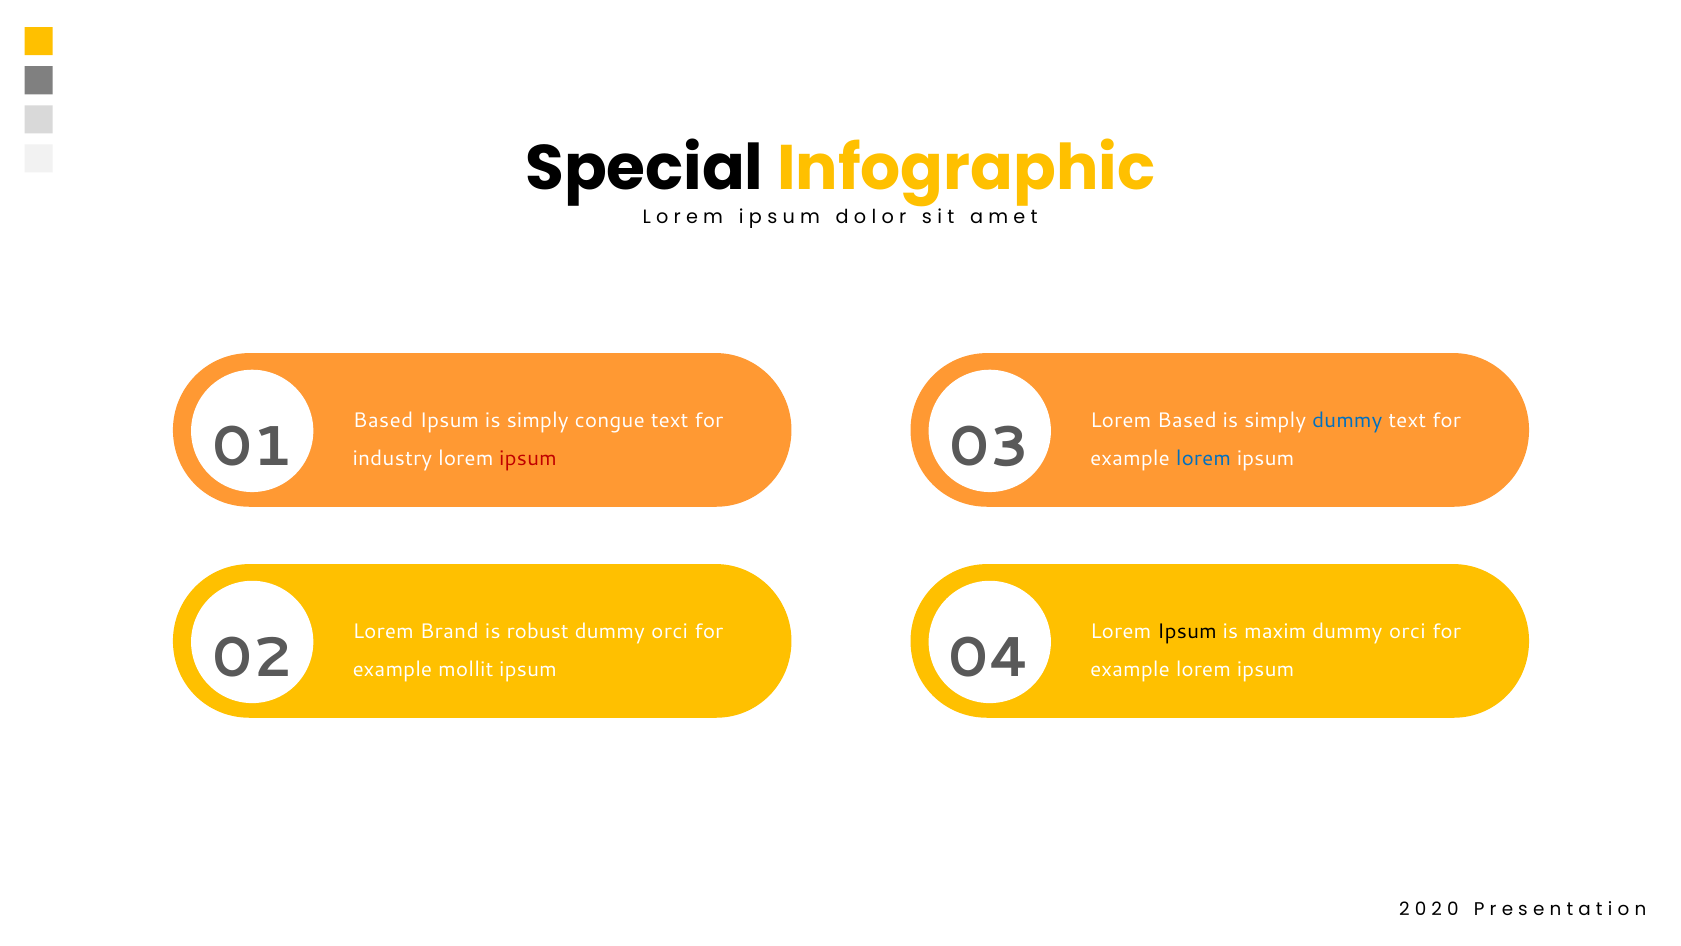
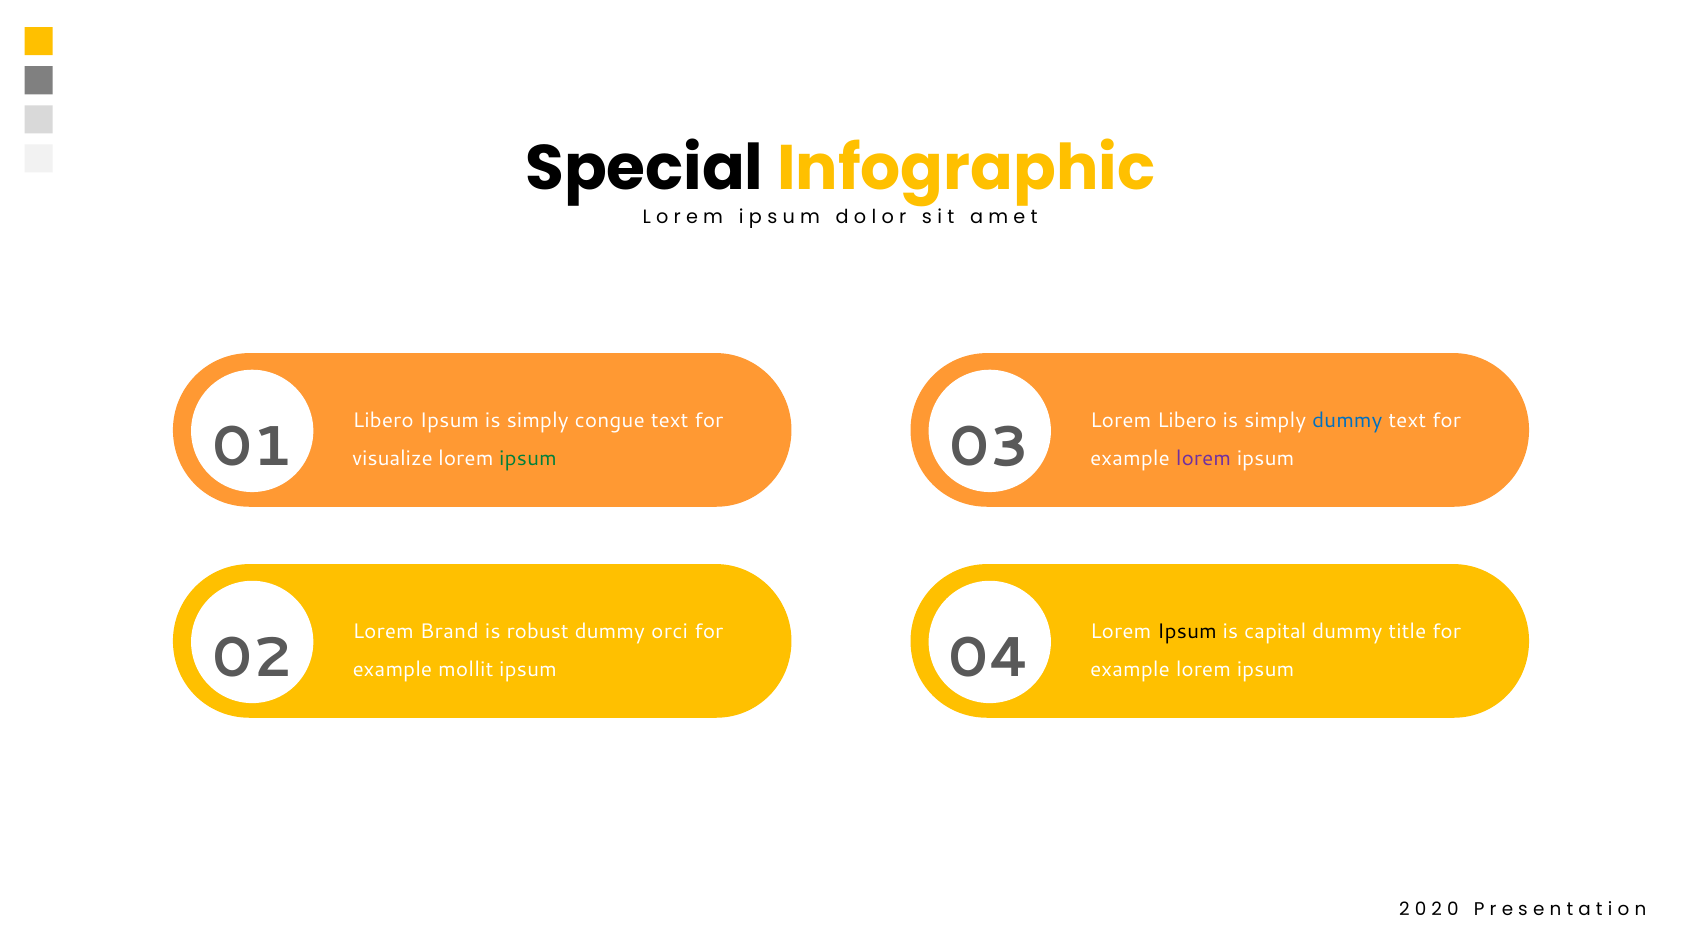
Based: Based -> Libero (383, 421)
Lorem Based: Based -> Libero (1187, 421)
industry: industry -> visualize (393, 458)
ipsum colour: red -> green (528, 458)
lorem colour: blue -> purple (1203, 458)
maxim: maxim -> capital (1275, 632)
orci: orci -> title (1407, 632)
